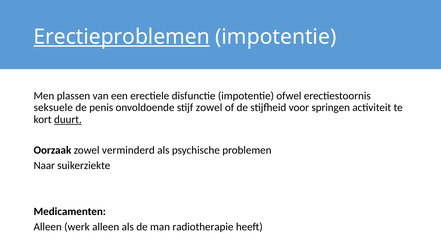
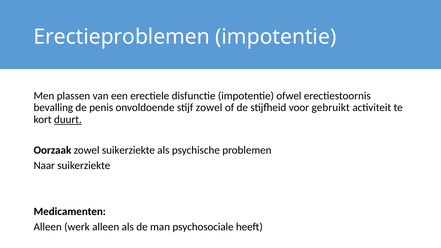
Erectieproblemen underline: present -> none (122, 37)
seksuele: seksuele -> bevalling (53, 108)
springen: springen -> gebruikt (331, 108)
zowel verminderd: verminderd -> suikerziekte (128, 150)
radiotherapie: radiotherapie -> psychosociale (203, 227)
